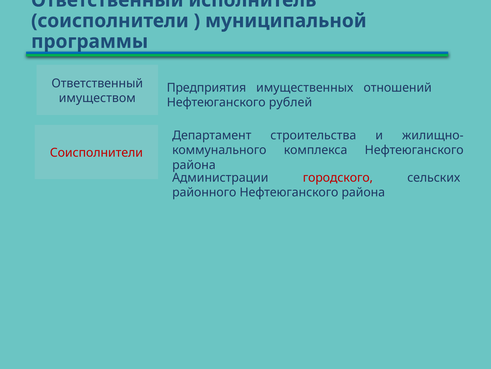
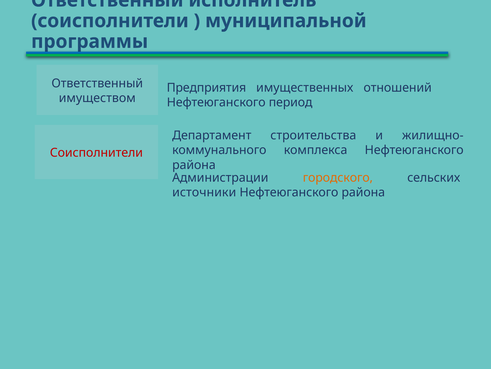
рублей: рублей -> период (291, 102)
городского colour: red -> orange (338, 177)
районного: районного -> источники (204, 192)
